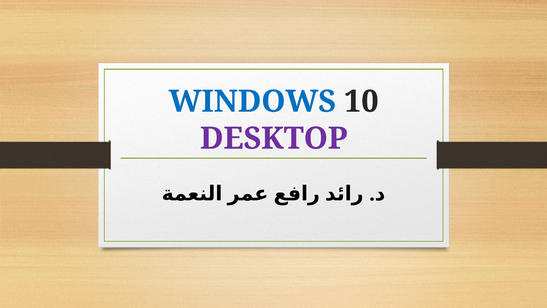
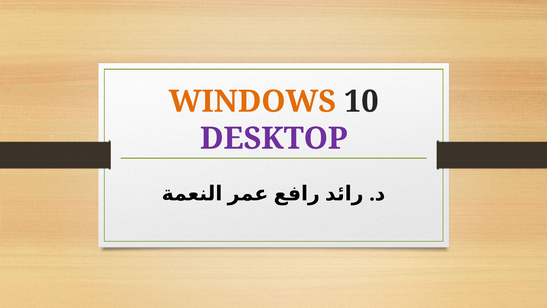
WINDOWS colour: blue -> orange (252, 101)
